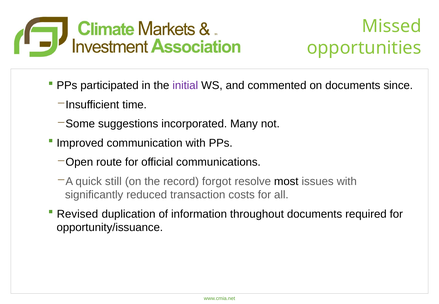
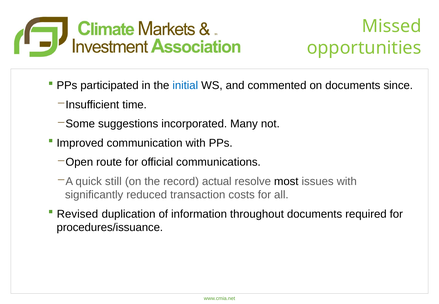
initial colour: purple -> blue (185, 86)
forgot: forgot -> actual (217, 181)
opportunity/issuance: opportunity/issuance -> procedures/issuance (110, 227)
